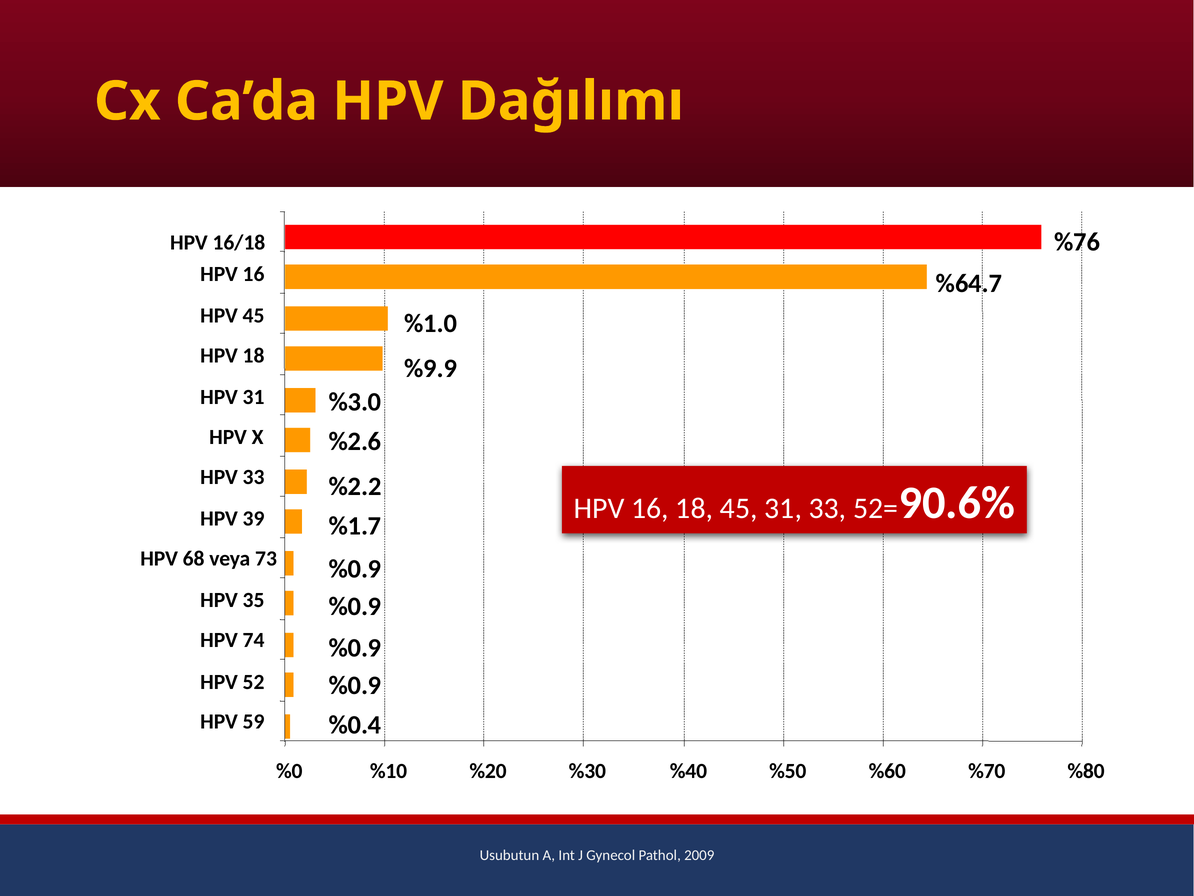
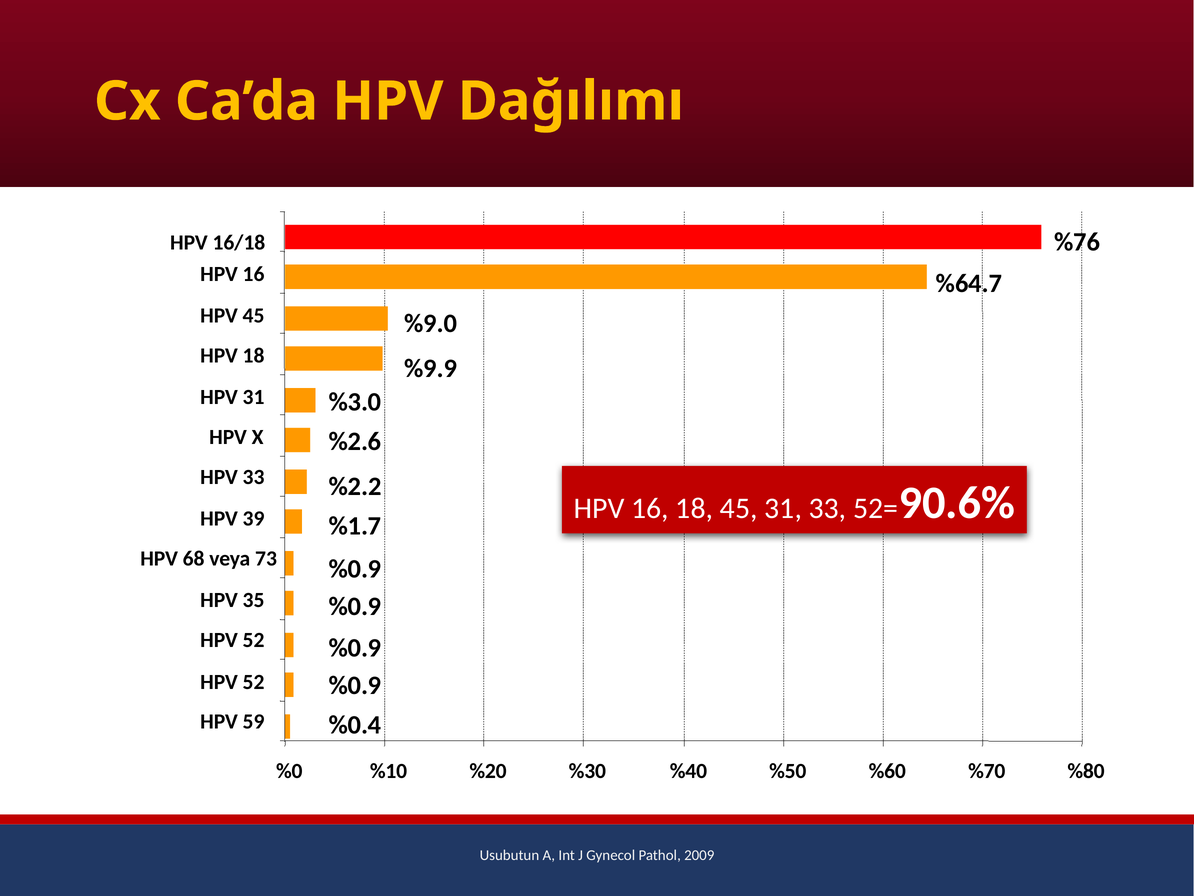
%1.0: %1.0 -> %9.0 (431, 323)
74: 74 -> 52 (254, 640)
